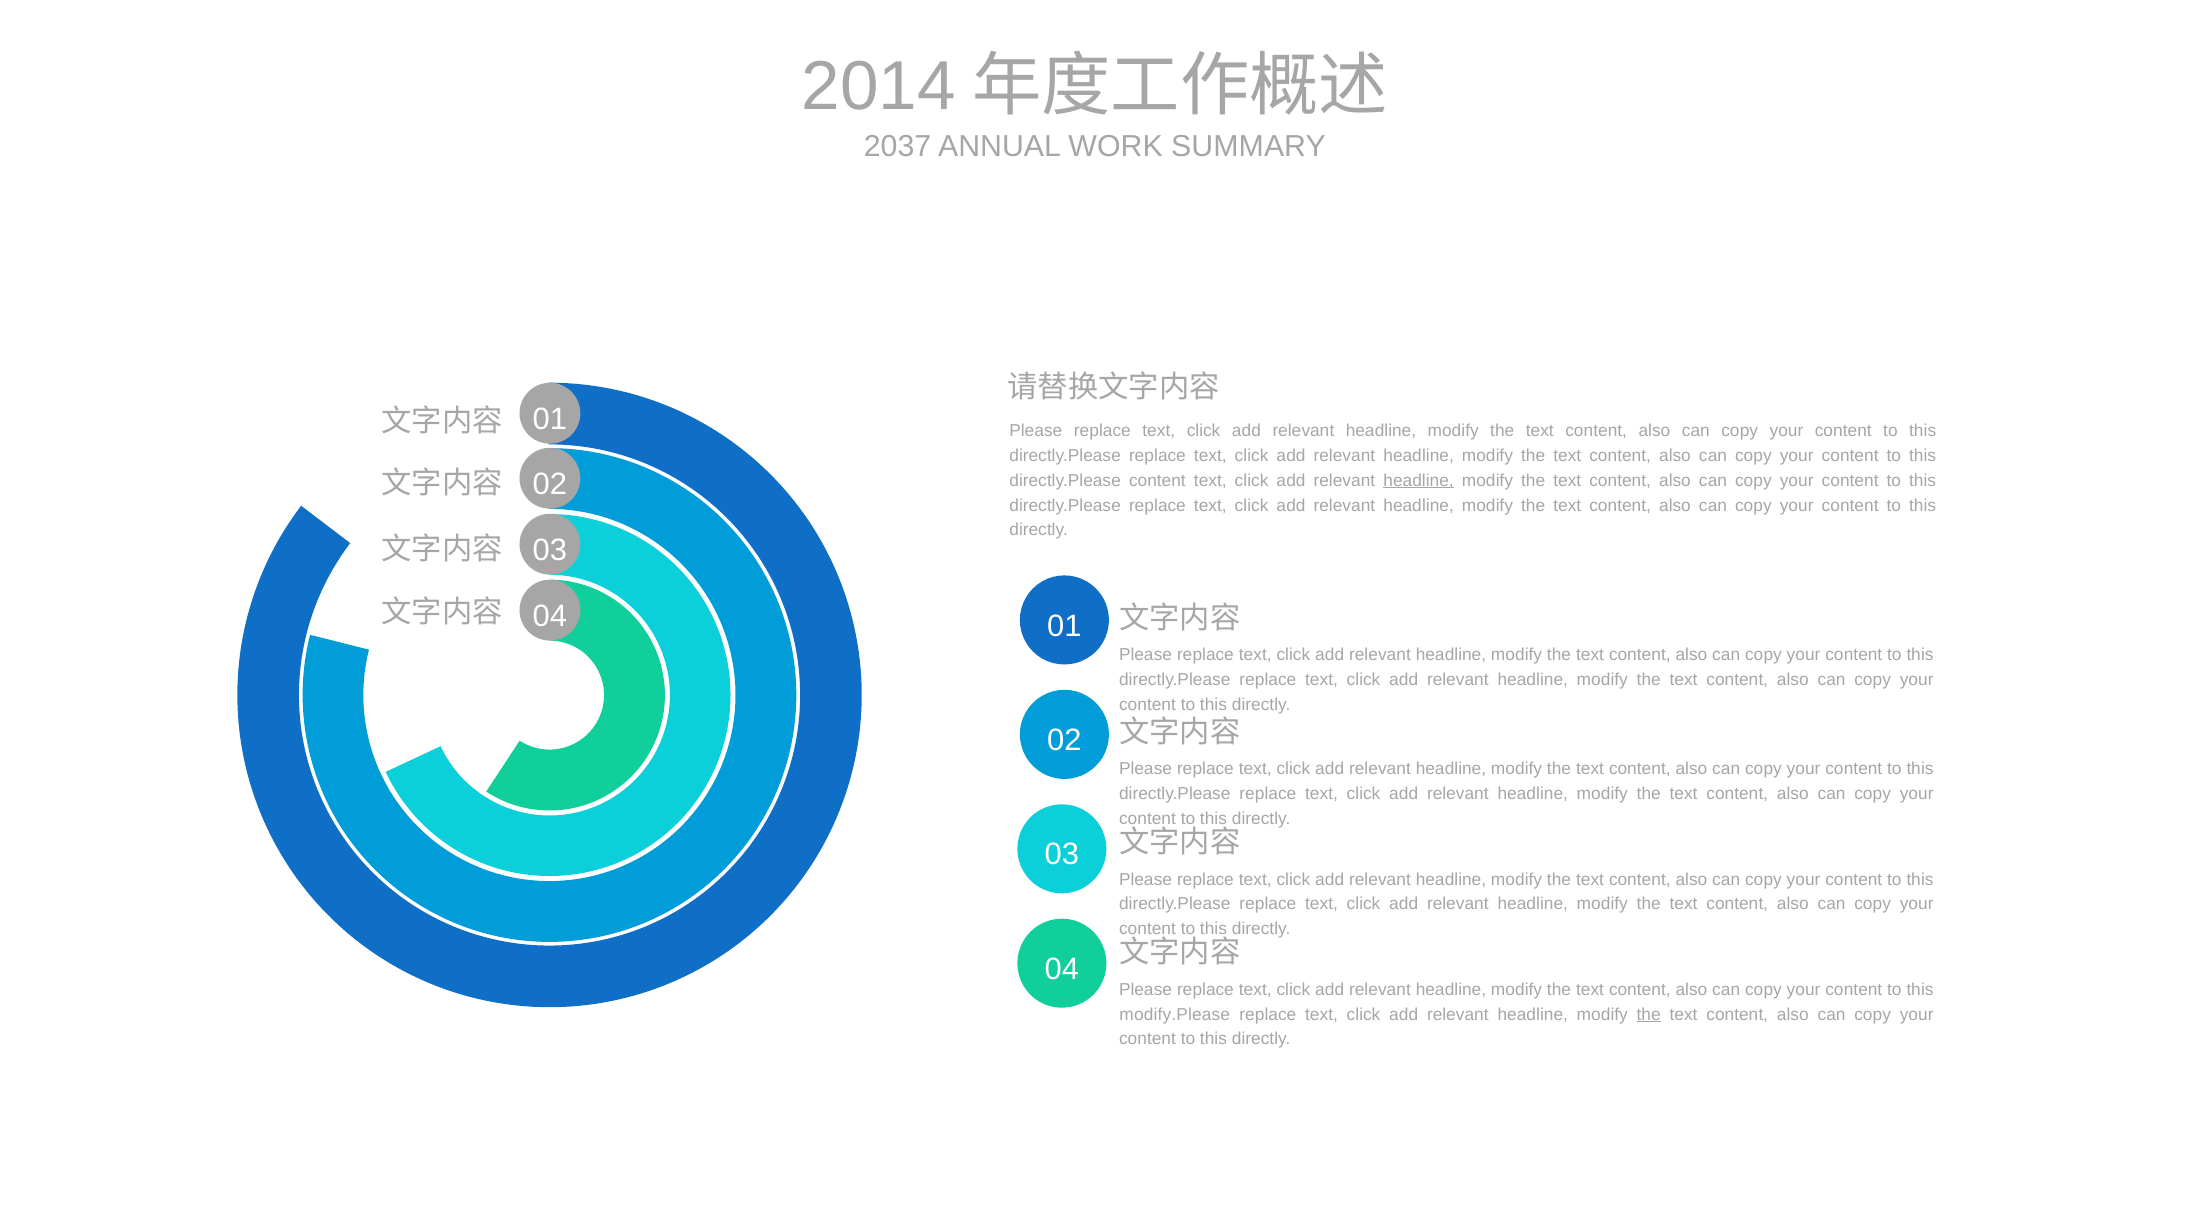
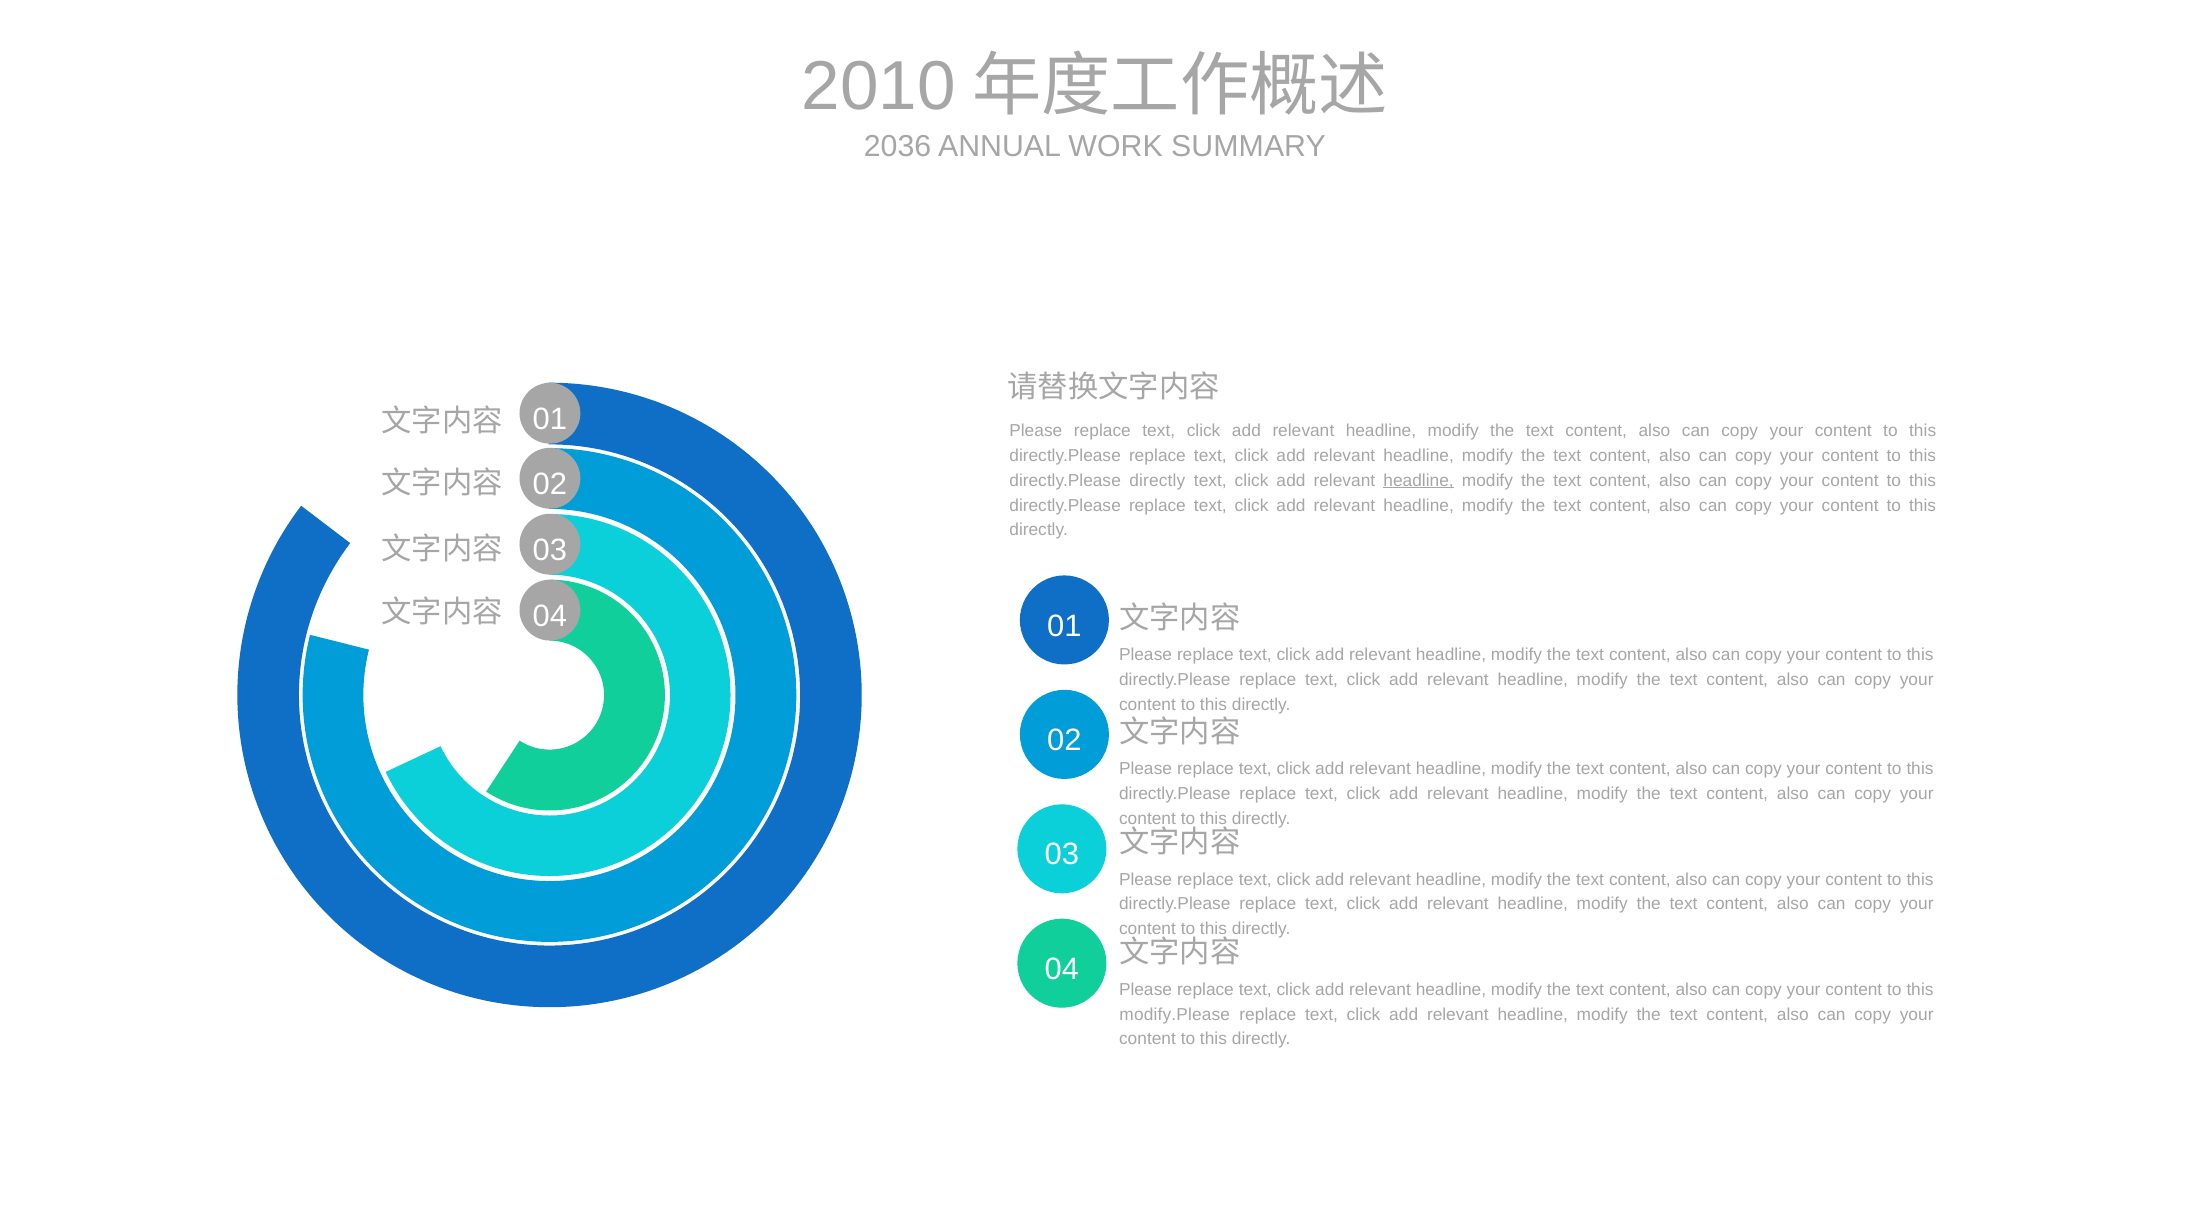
2014: 2014 -> 2010 (879, 86)
2037: 2037 -> 2036 (898, 147)
directly.Please content: content -> directly (1157, 480)
the underline: present -> none (1649, 1014)
